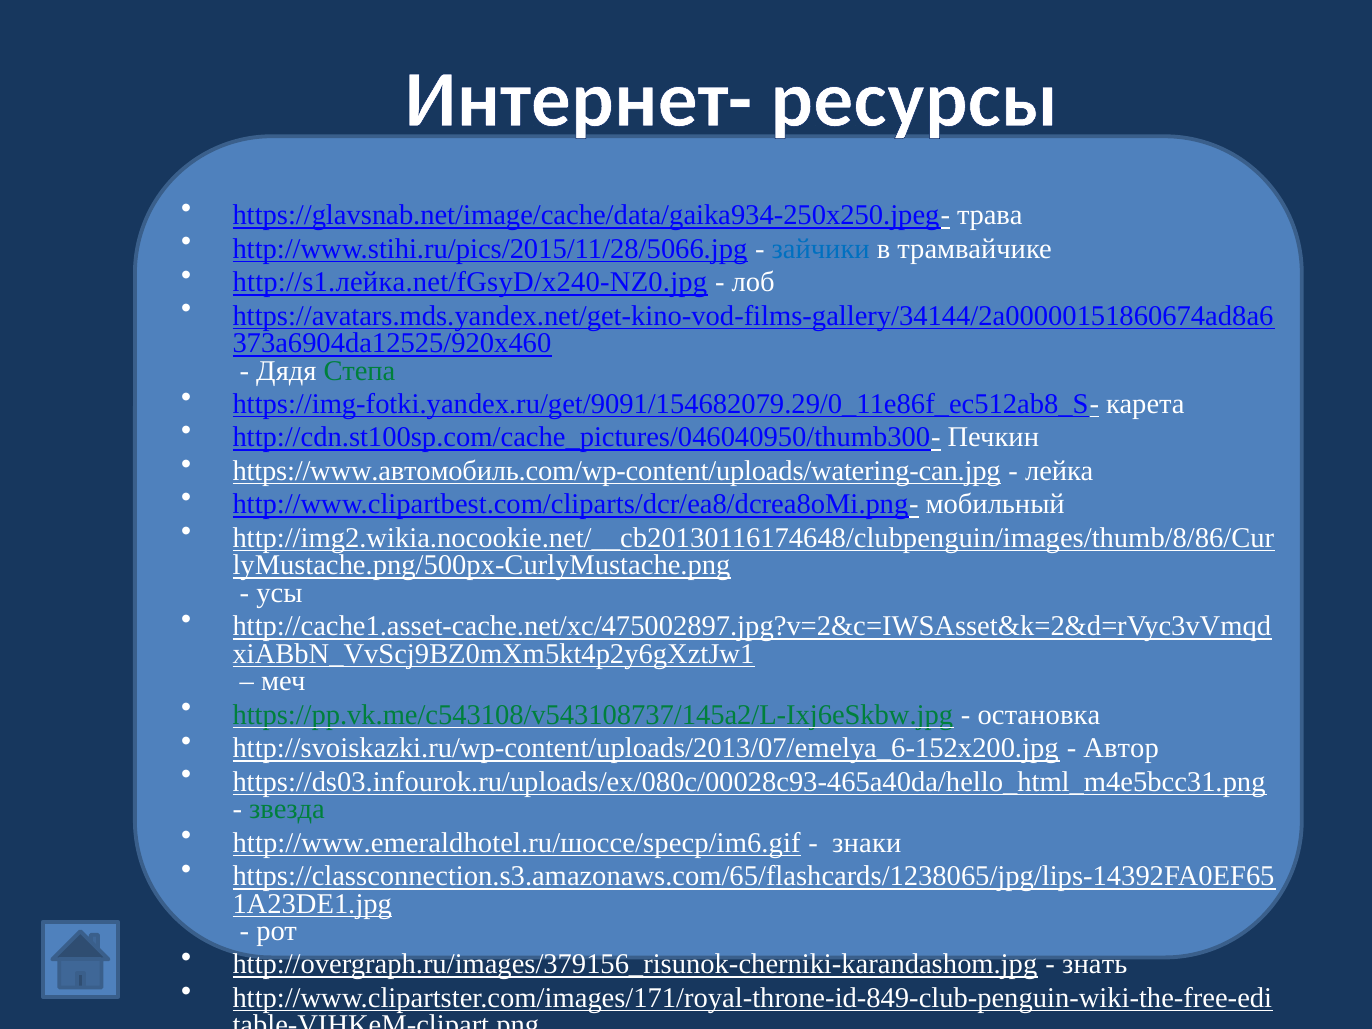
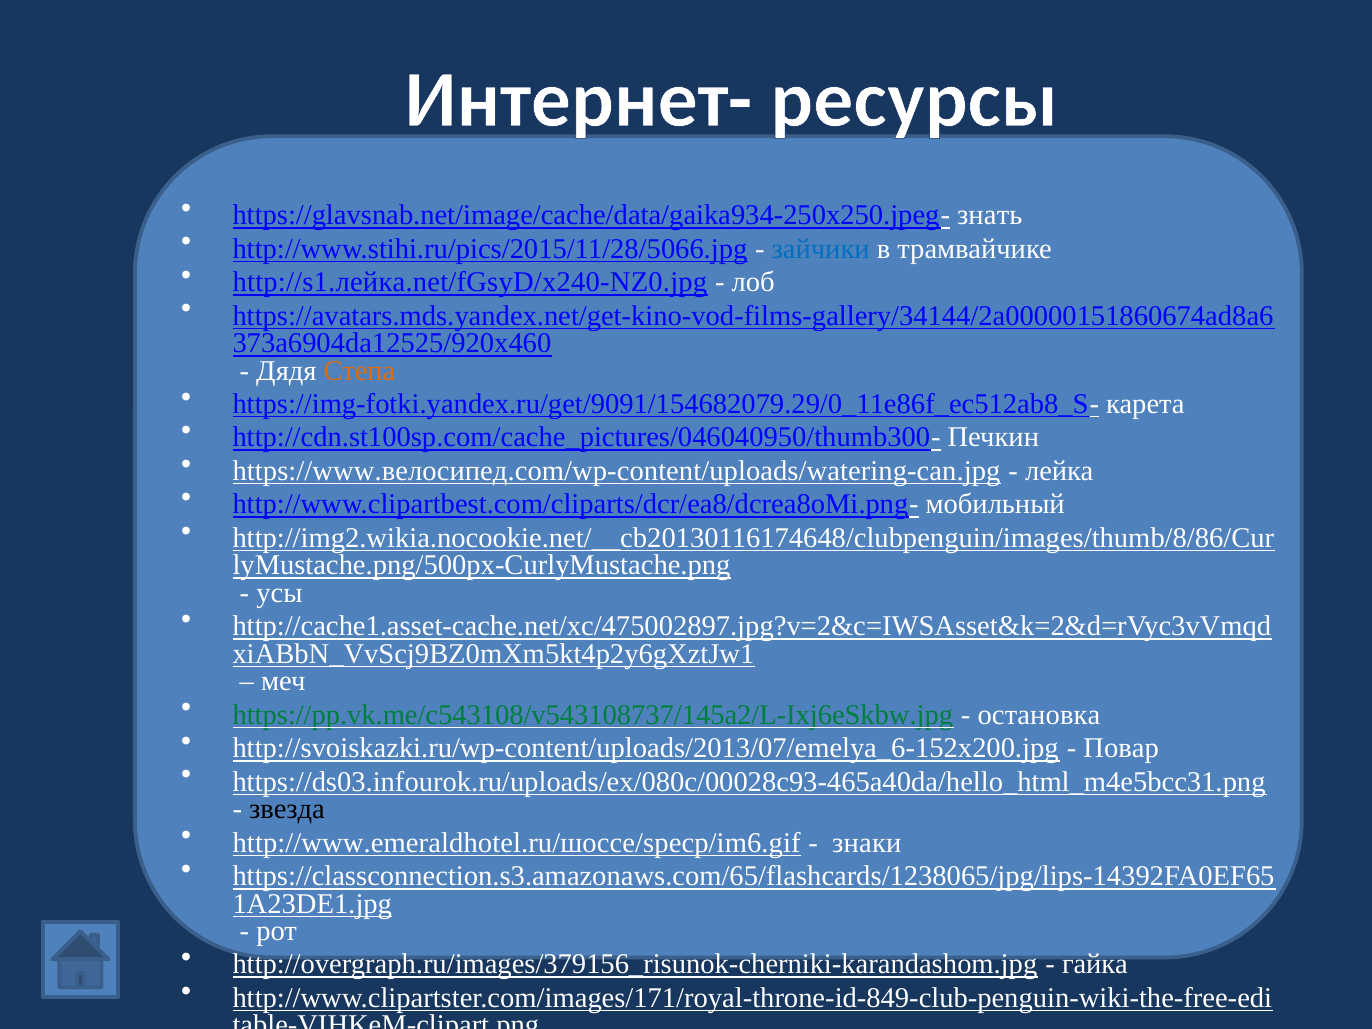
трава: трава -> знать (990, 215)
Степа colour: green -> orange (359, 371)
https://www.автомобиль.com/wp-content/uploads/watering-can.jpg: https://www.автомобиль.com/wp-content/uploads/watering-can.jpg -> https://www.велосипед.com/wp-content/uploads/watering-can.jpg (617, 471)
Автор: Автор -> Повар (1121, 748)
звезда colour: green -> black (287, 809)
знать: знать -> гайка (1095, 965)
